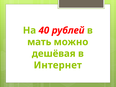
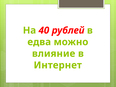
мать: мать -> едва (39, 42)
дешёвая: дешёвая -> влияние (54, 54)
